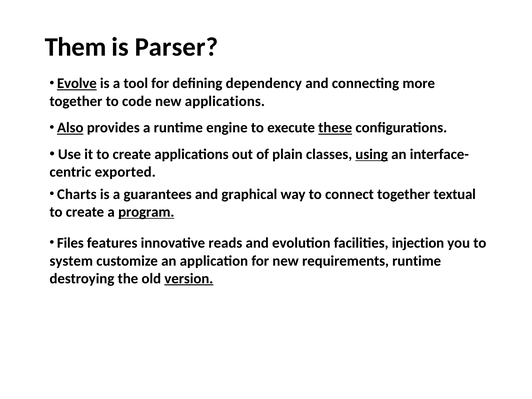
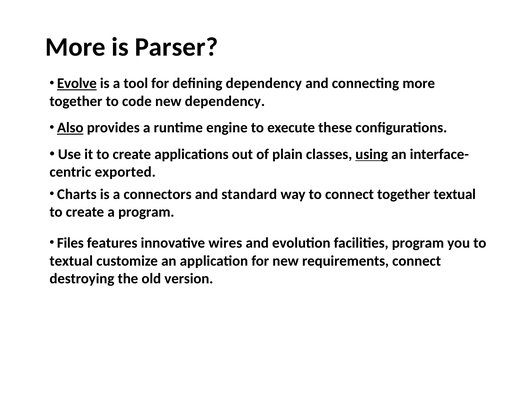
Them: Them -> More (75, 47)
new applications: applications -> dependency (225, 101)
these underline: present -> none (335, 128)
guarantees: guarantees -> connectors (158, 194)
graphical: graphical -> standard (249, 194)
program underline: present -> none (146, 212)
reads: reads -> wires (225, 243)
facilities injection: injection -> program (418, 243)
system: system -> textual (71, 261)
requirements runtime: runtime -> connect (417, 261)
version underline: present -> none (189, 279)
